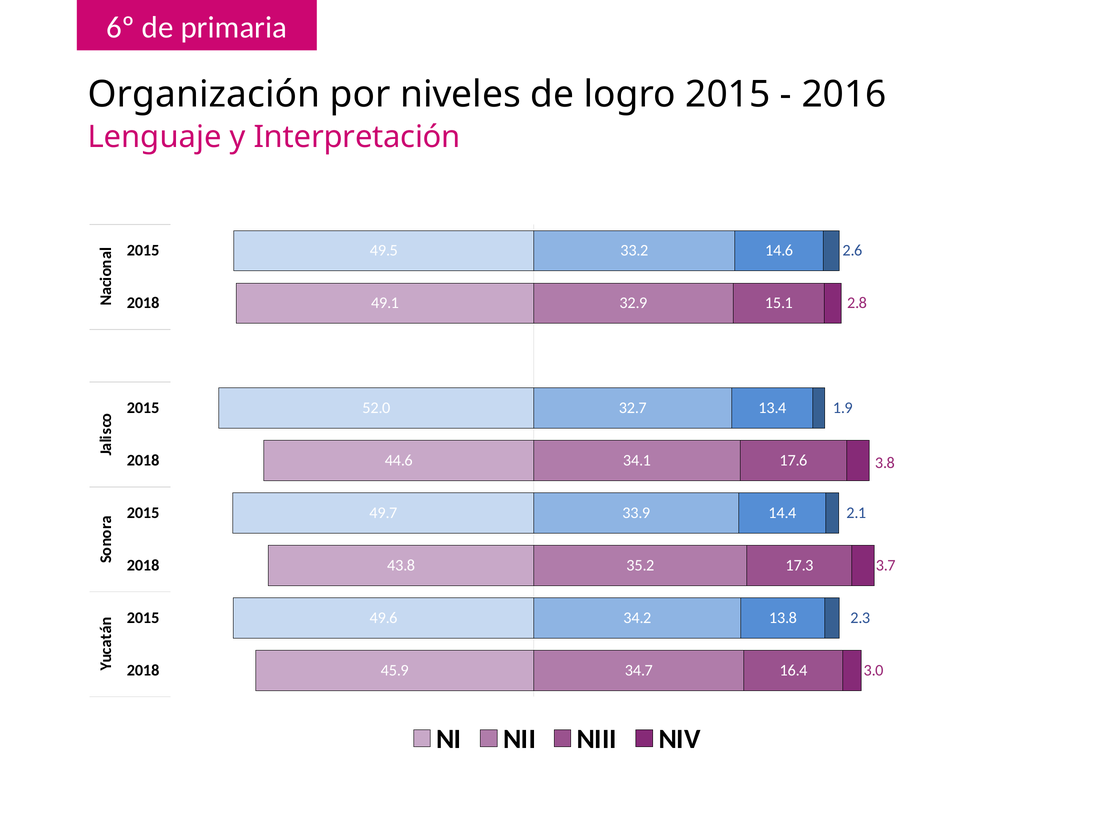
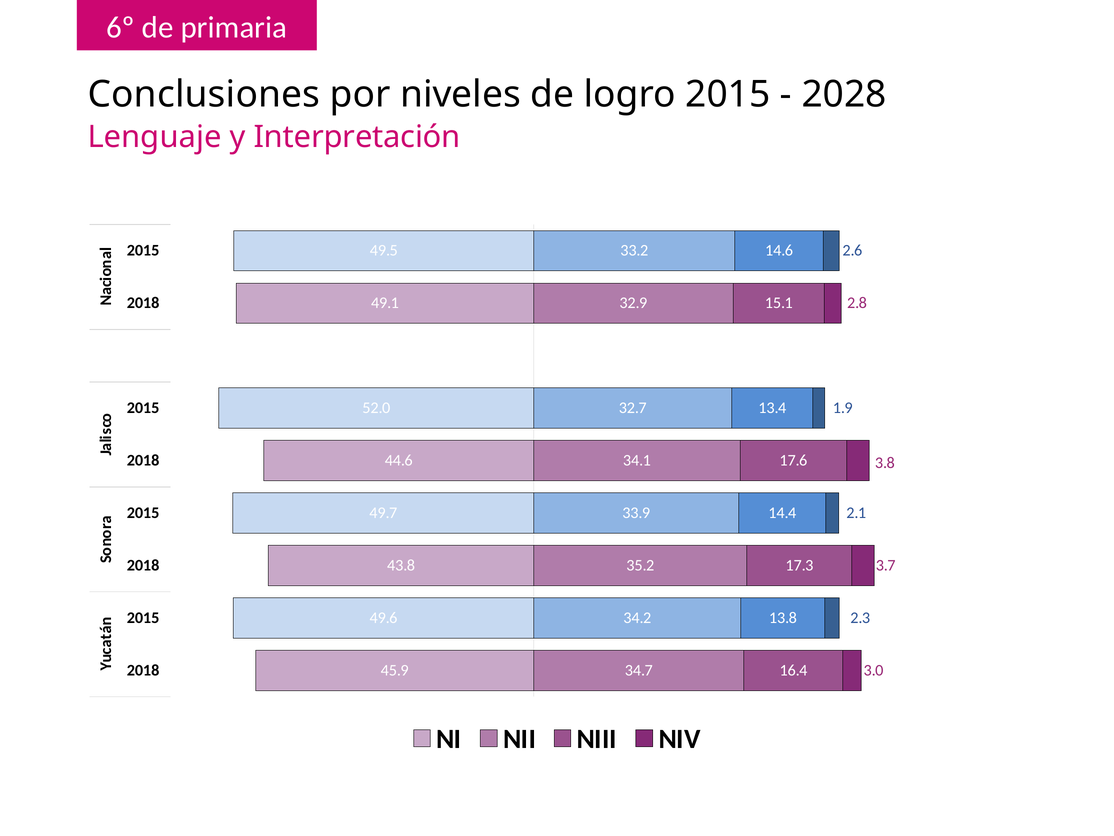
Organización: Organización -> Conclusiones (204, 94)
2016: 2016 -> 2028 (844, 94)
